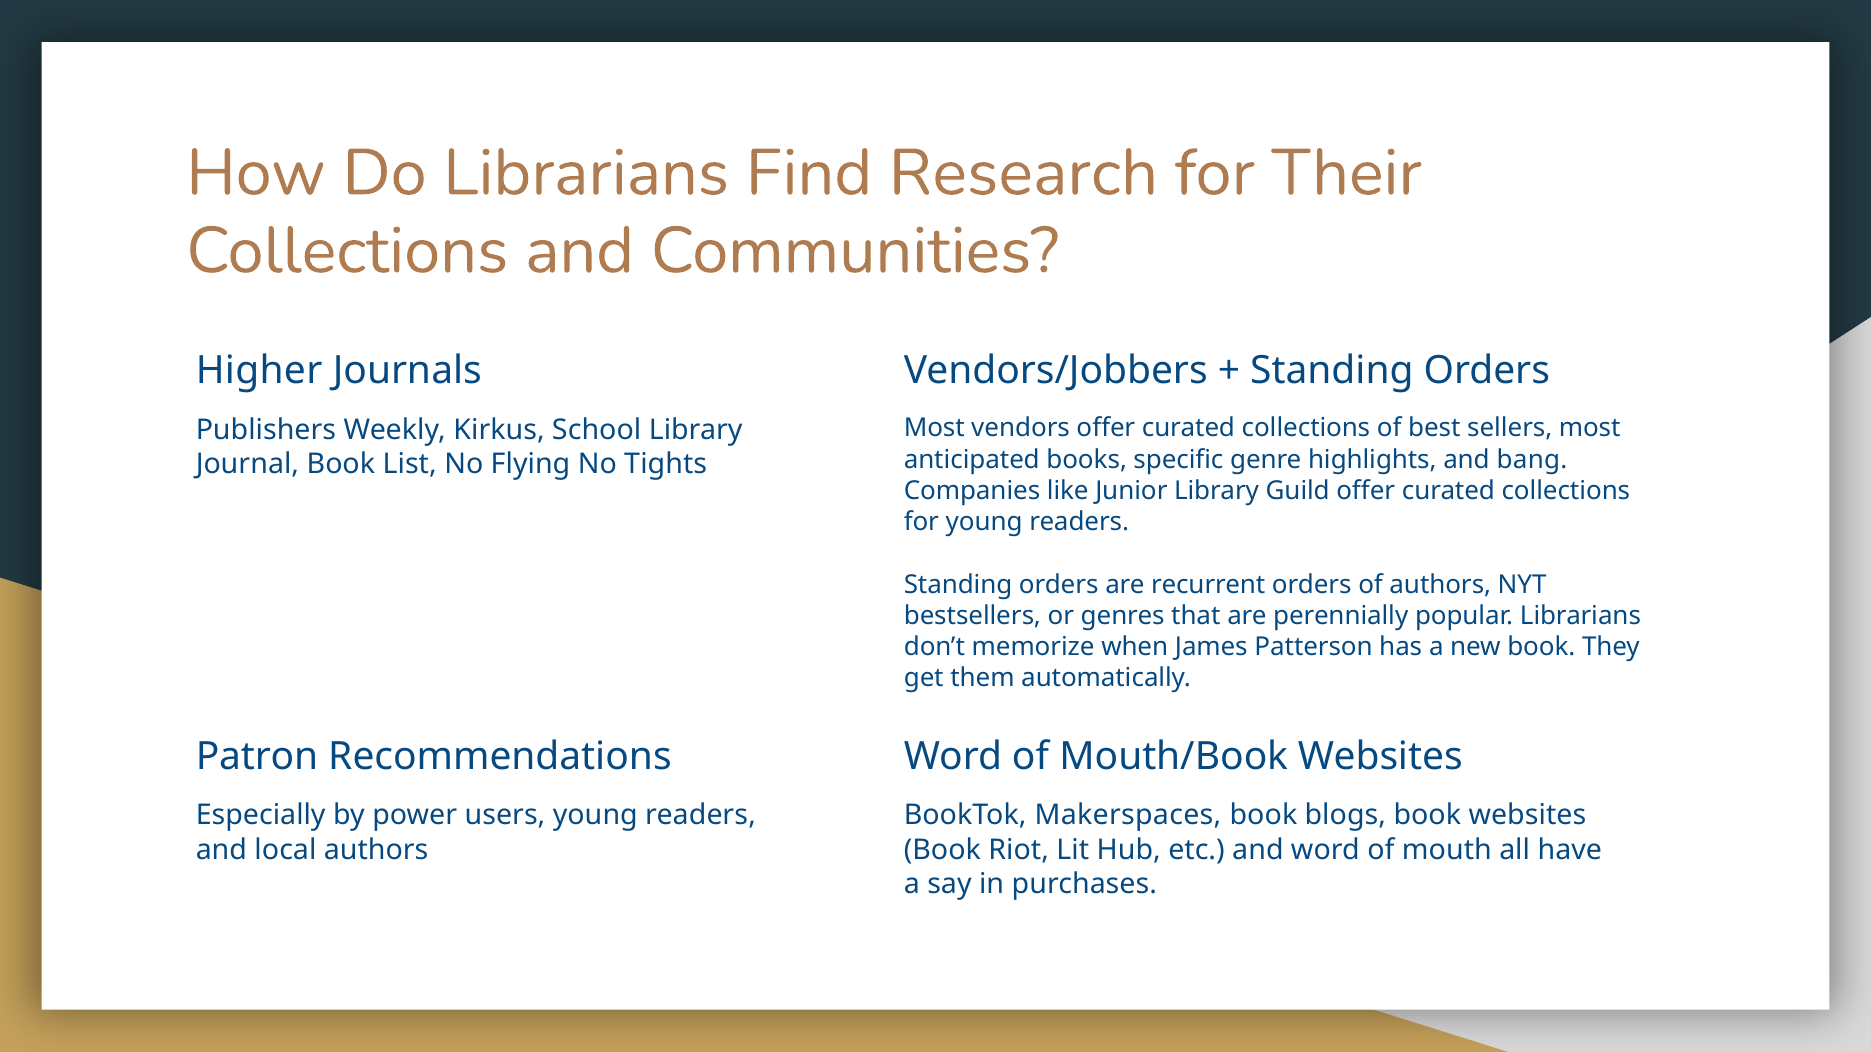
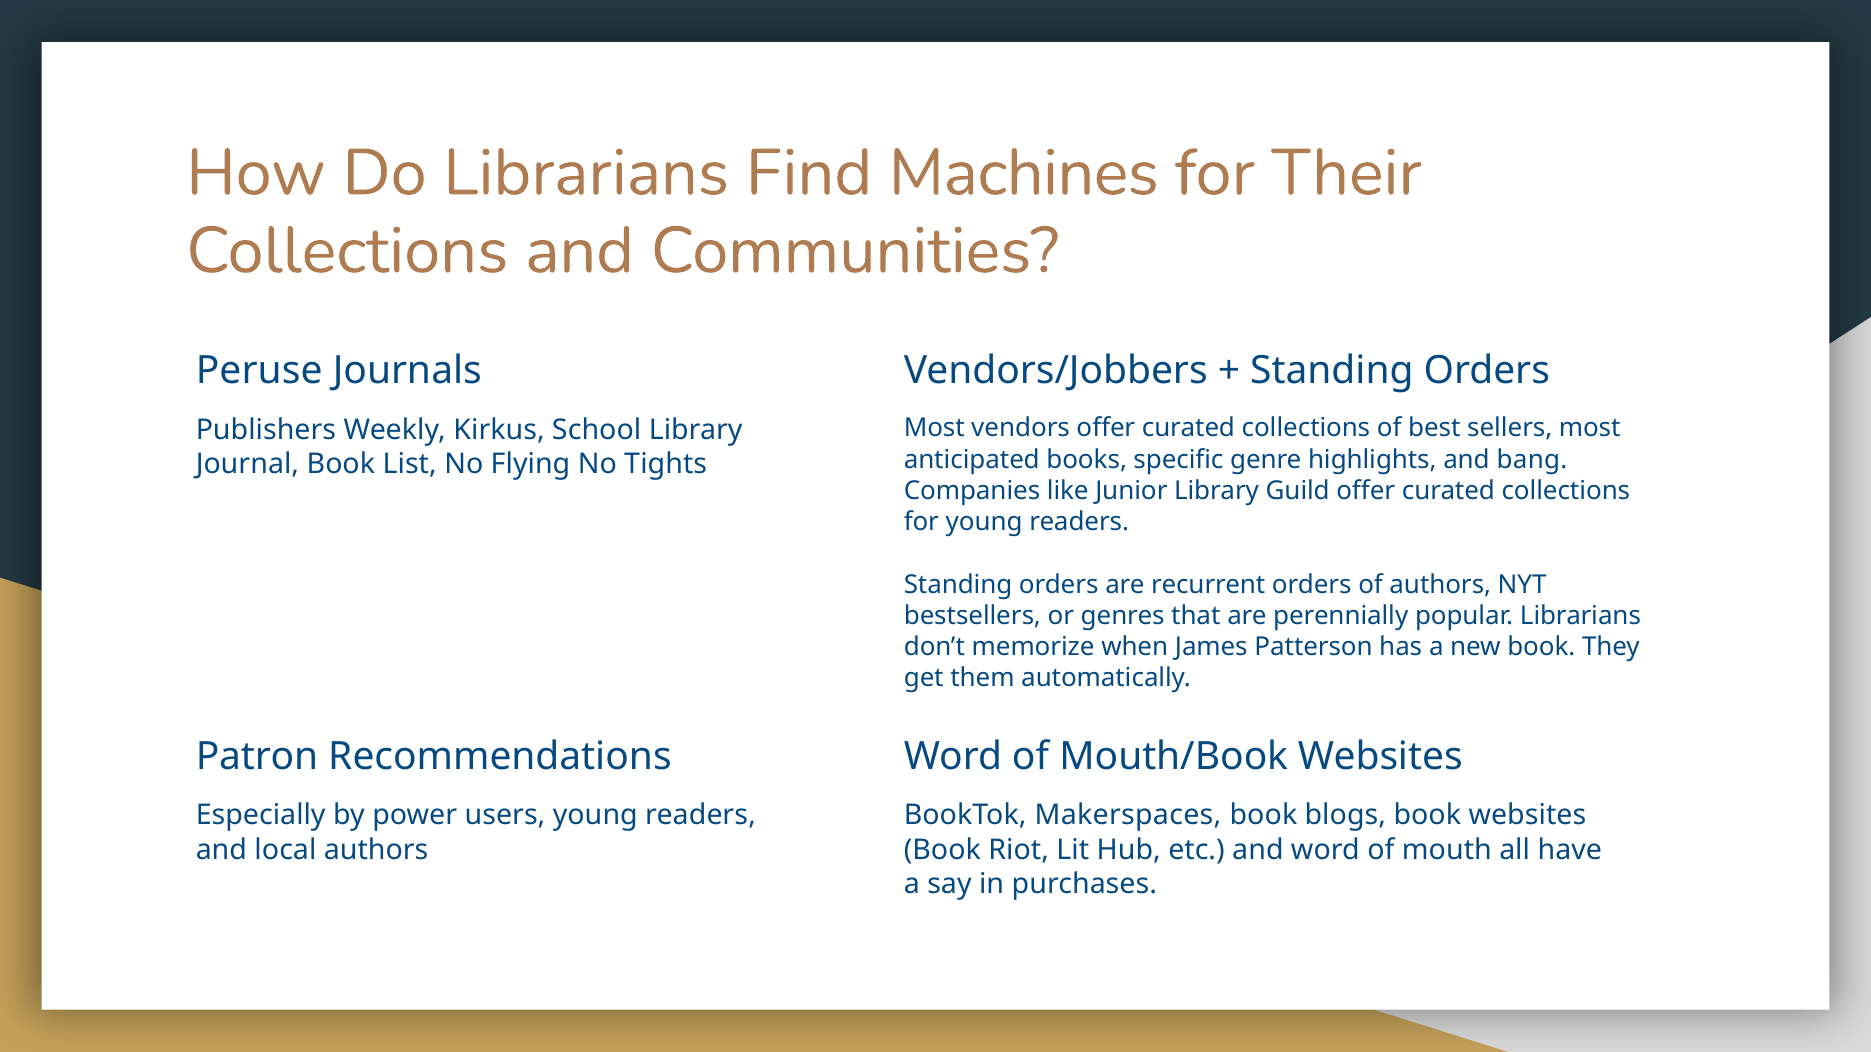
Research: Research -> Machines (1024, 173)
Higher: Higher -> Peruse (259, 371)
